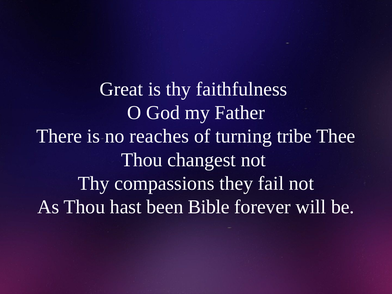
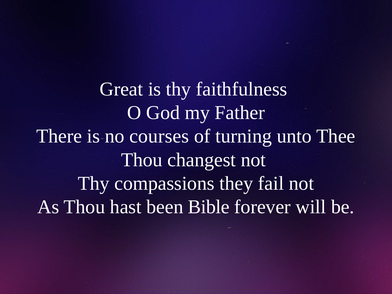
reaches: reaches -> courses (159, 136)
tribe: tribe -> unto (294, 136)
